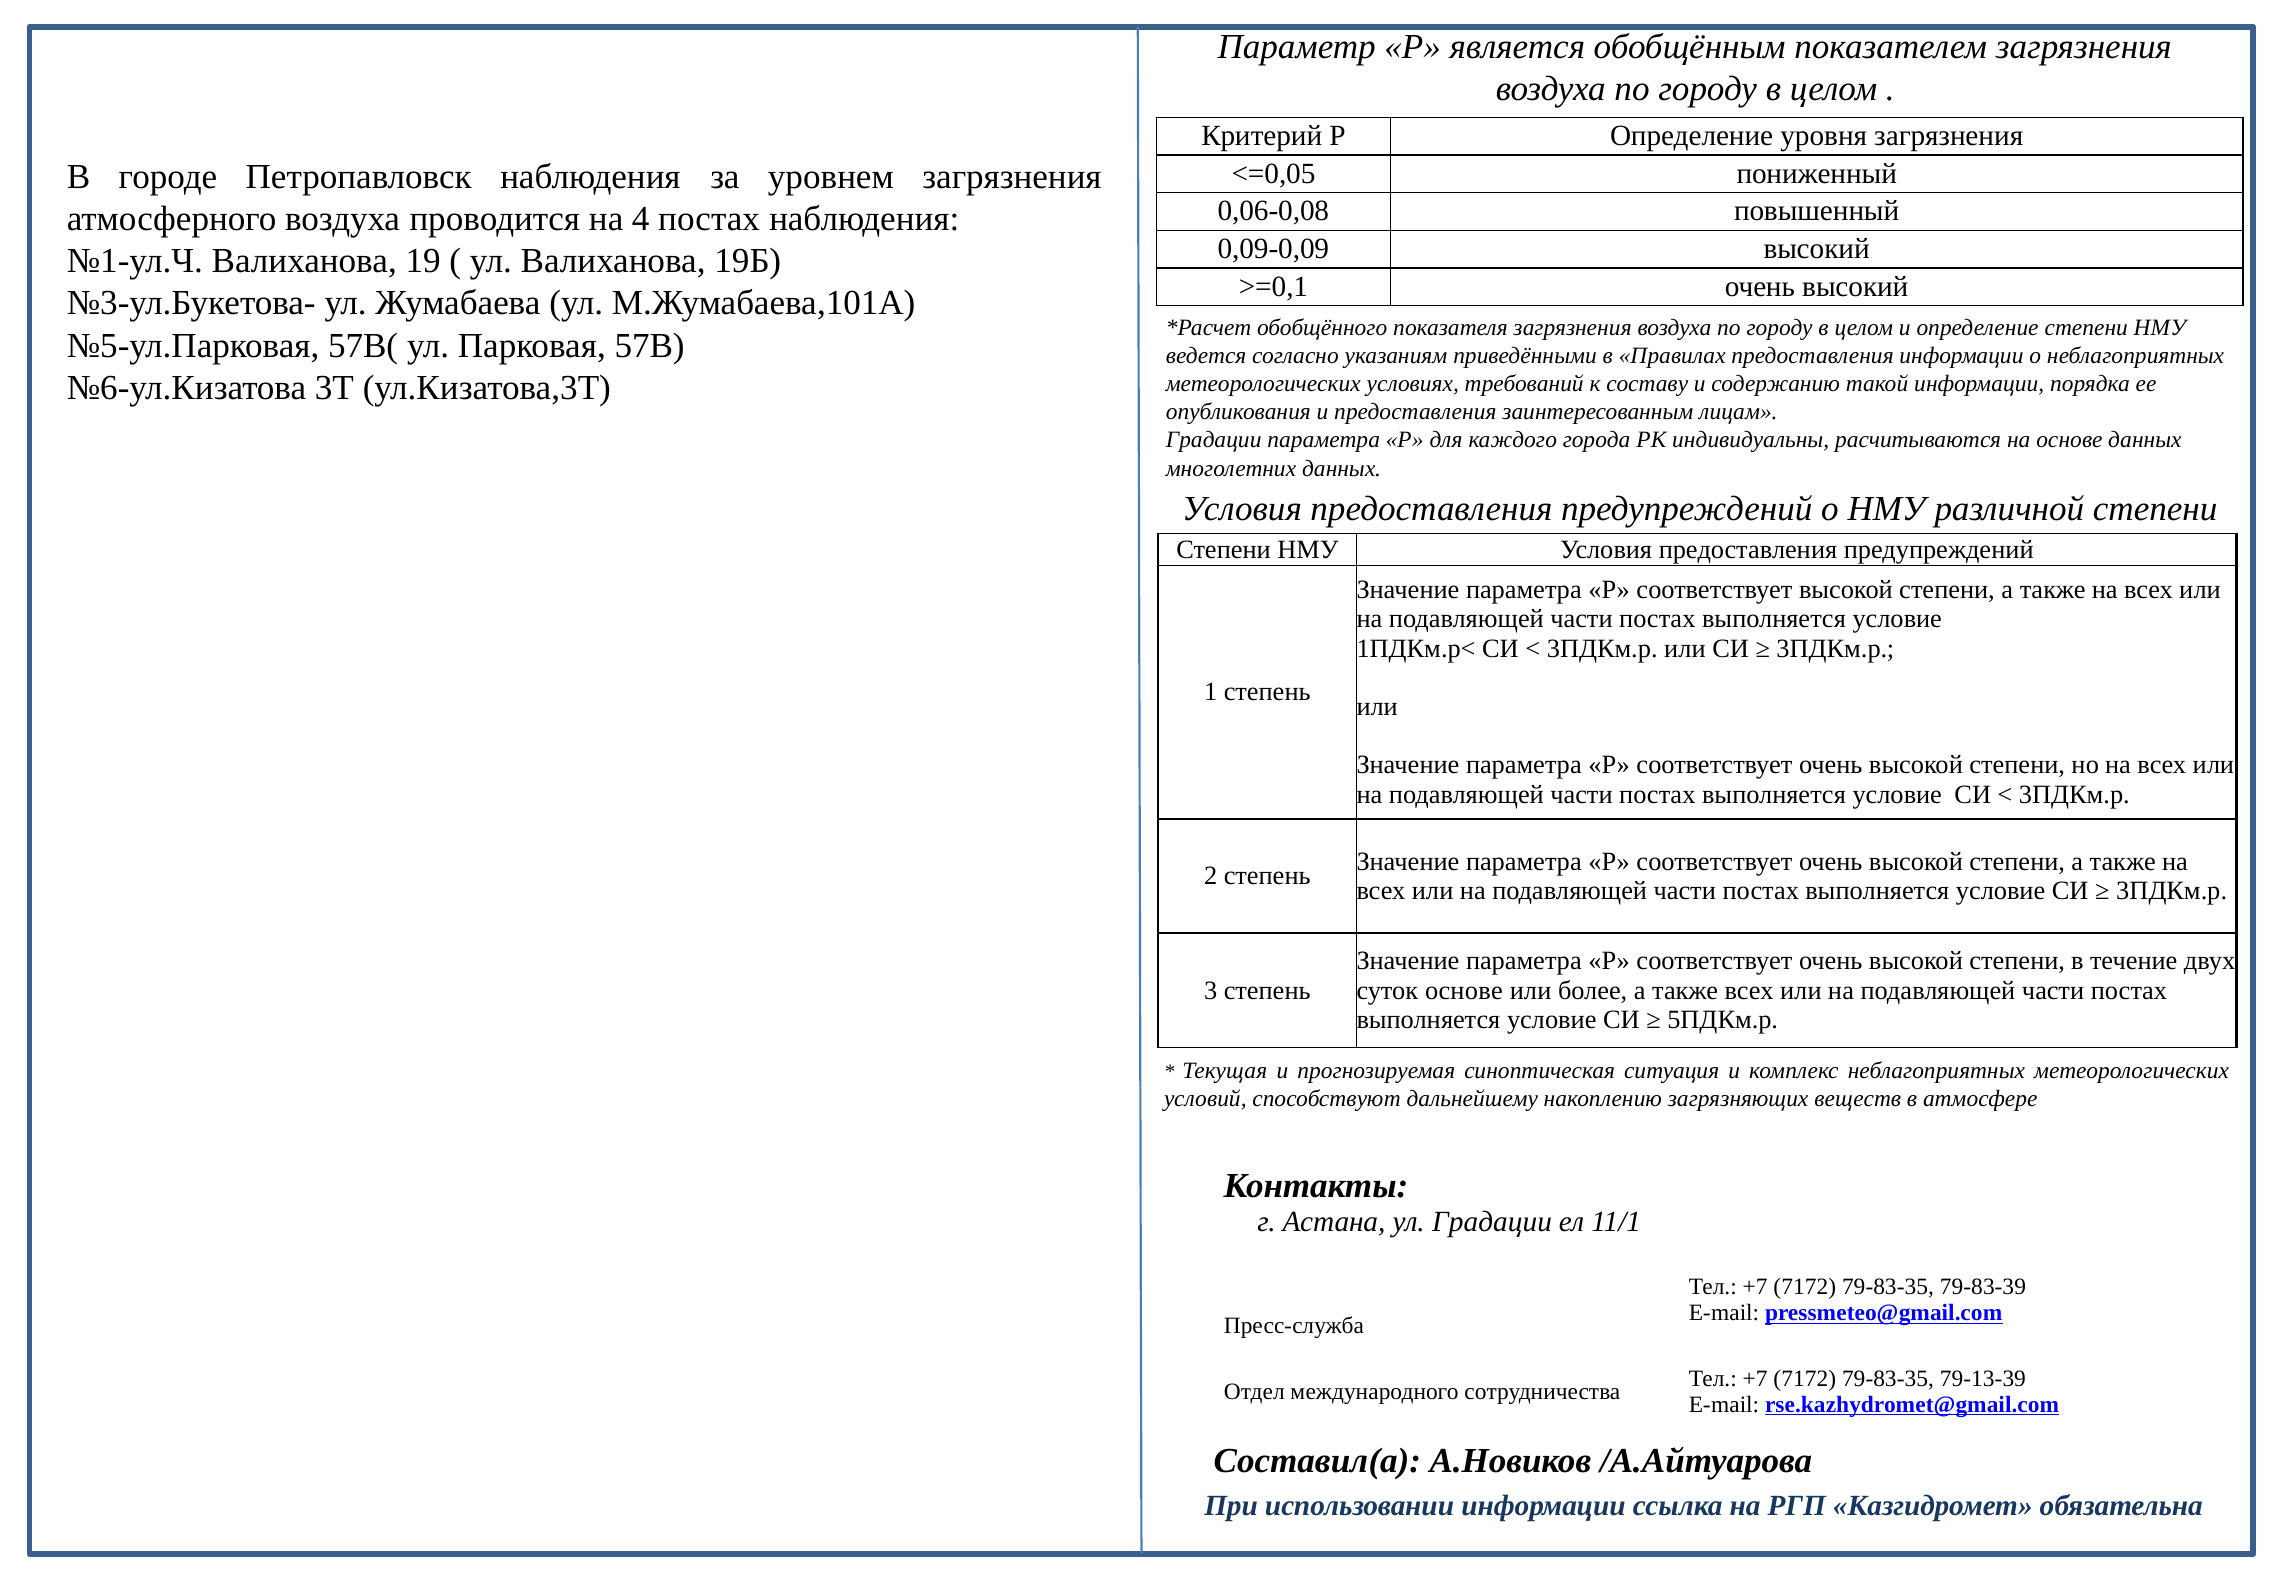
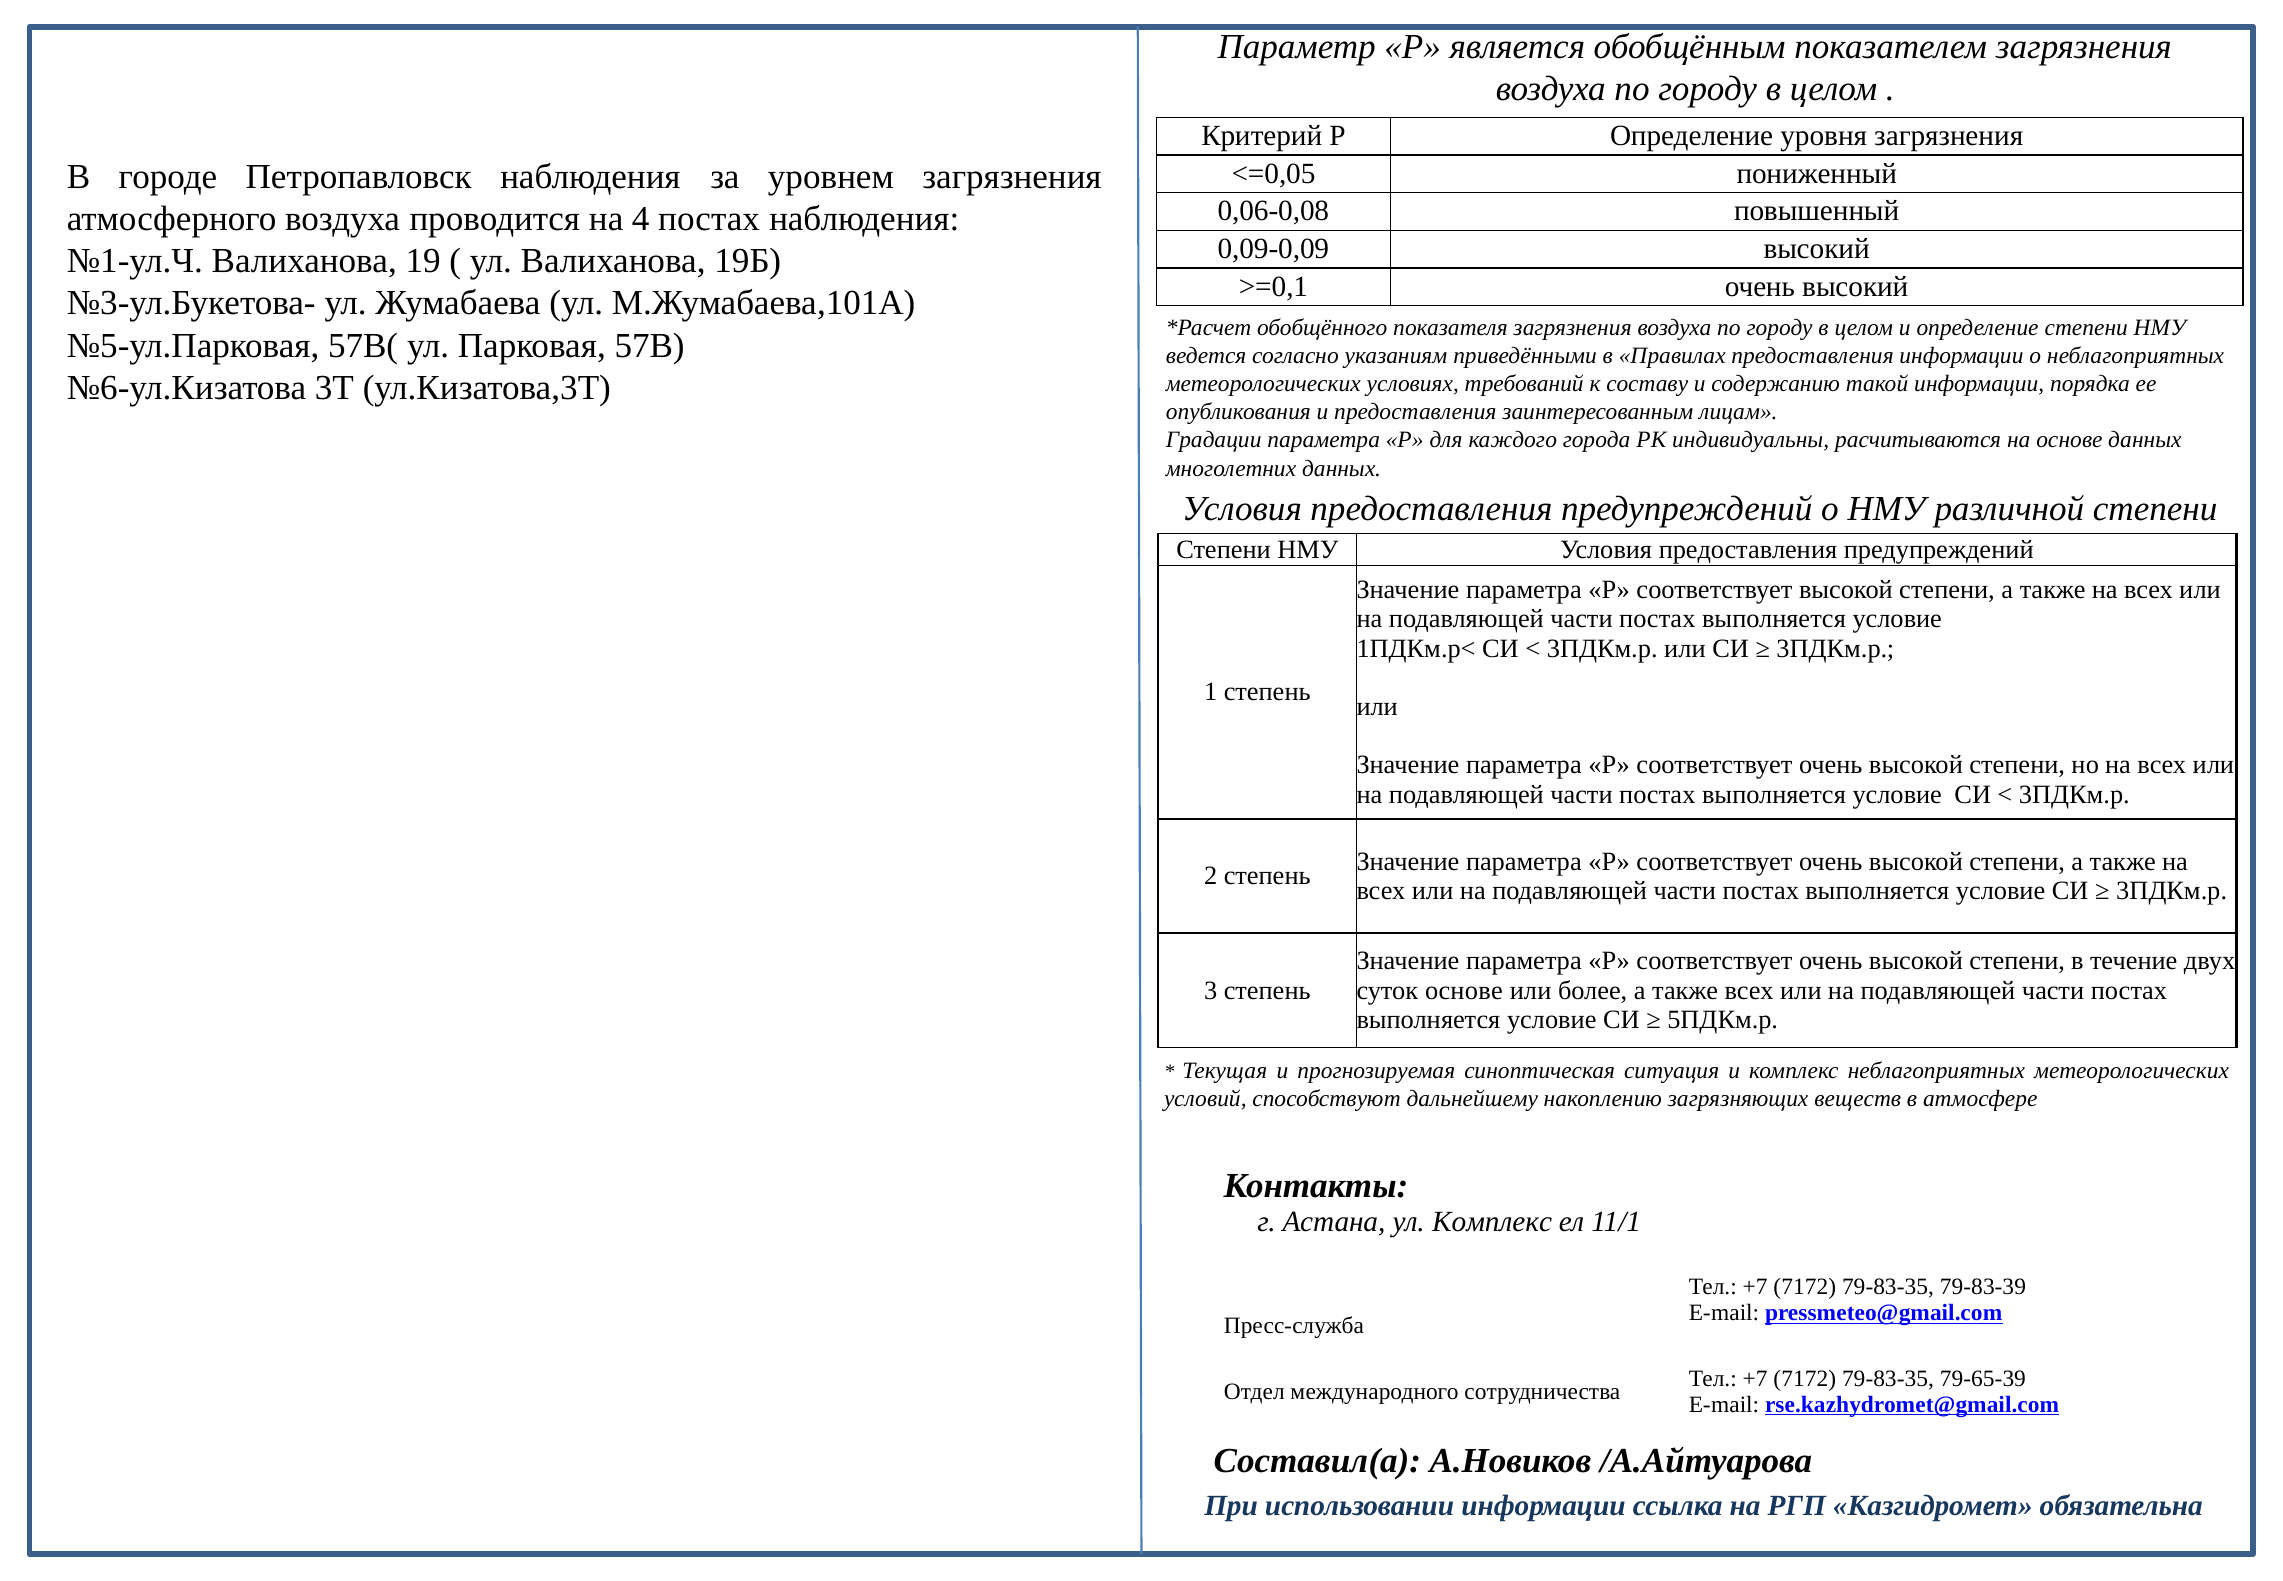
ул Градации: Градации -> Комплекс (1492, 1222)
79-13-39: 79-13-39 -> 79-65-39 (1983, 1378)
